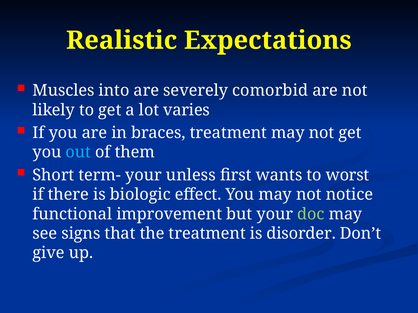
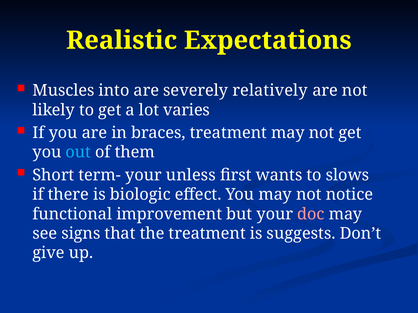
comorbid: comorbid -> relatively (270, 91)
worst: worst -> slows (348, 175)
doc colour: light green -> pink (311, 214)
disorder: disorder -> suggests (301, 234)
